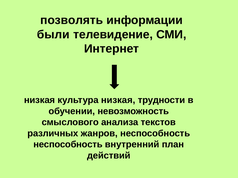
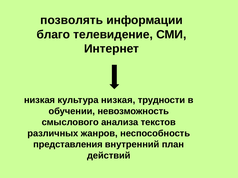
были: были -> благо (53, 35)
неспособность: неспособность -> представления (68, 145)
